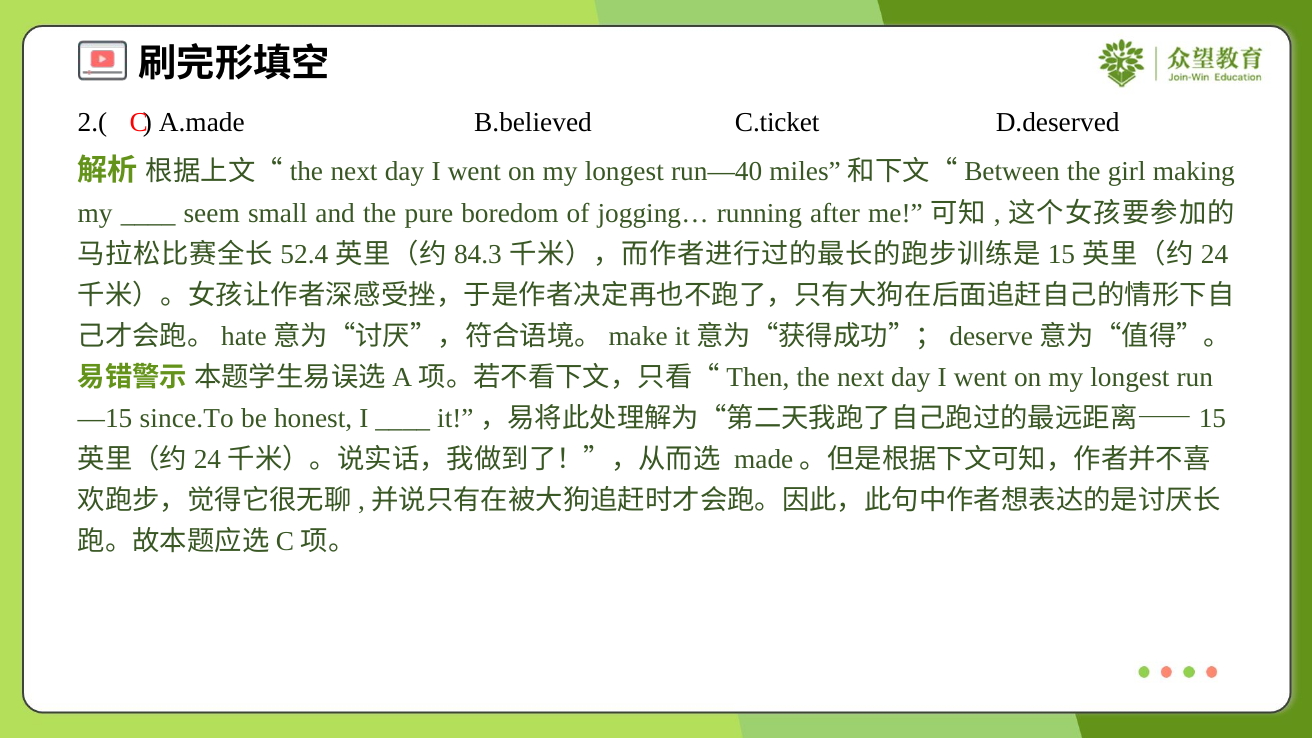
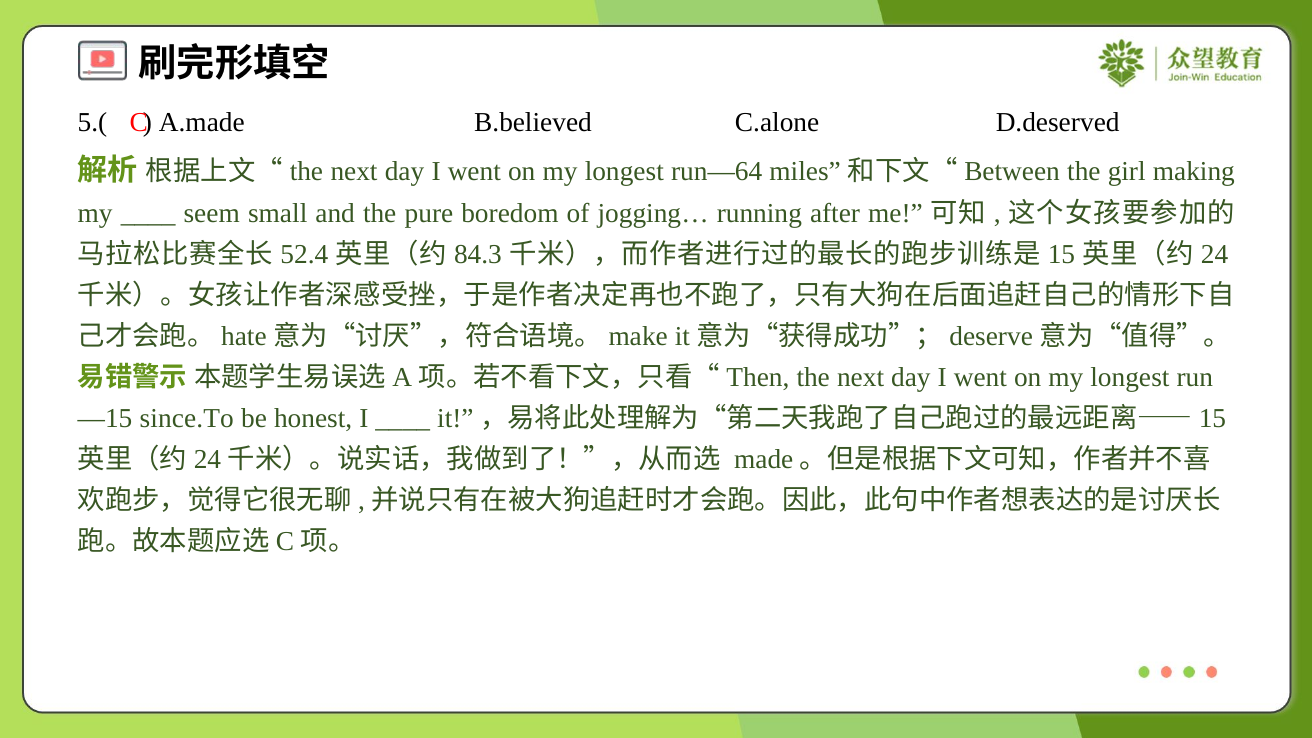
2.(: 2.( -> 5.( (93, 123)
C.ticket: C.ticket -> C.alone (777, 123)
run—40: run—40 -> run—64 (717, 172)
